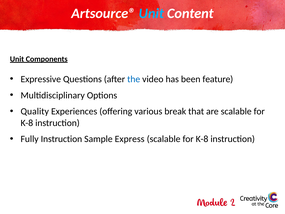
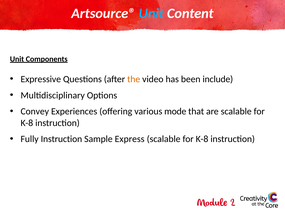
the colour: blue -> orange (134, 79)
feature: feature -> include (218, 79)
Quality: Quality -> Convey (35, 111)
break: break -> mode (175, 111)
